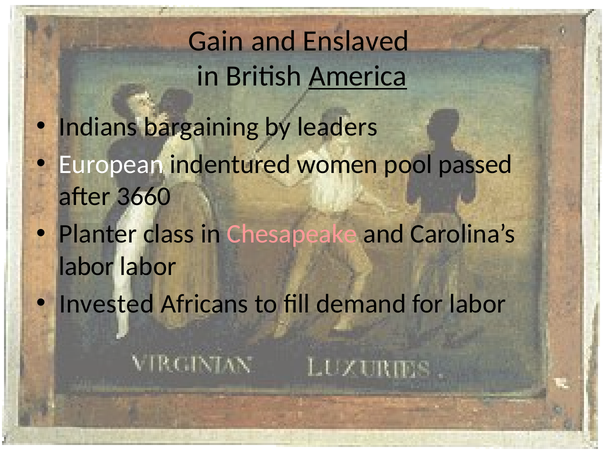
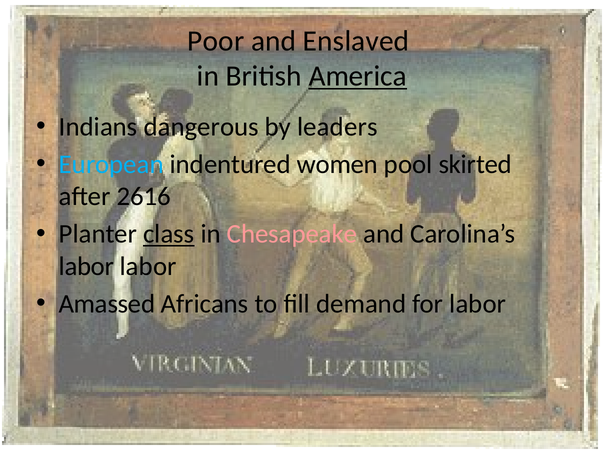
Gain: Gain -> Poor (216, 41)
bargaining: bargaining -> dangerous (201, 127)
European colour: white -> light blue (111, 164)
passed: passed -> skirted (475, 164)
3660: 3660 -> 2616 (144, 197)
class underline: none -> present (169, 234)
Invested: Invested -> Amassed (107, 304)
